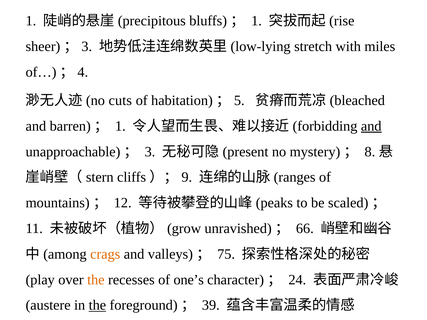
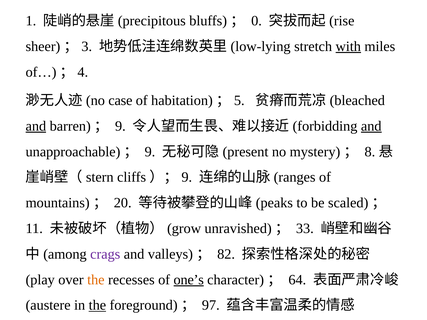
bluffs)； 1: 1 -> 0 (257, 21)
with underline: none -> present (348, 46)
cuts: cuts -> case (120, 101)
and underline: none -> present (36, 126)
barren)； 1: 1 -> 9 (120, 126)
unapproachable)； 3: 3 -> 9 (150, 152)
12: 12 -> 20 (123, 203)
66: 66 -> 33 (305, 229)
crags colour: orange -> purple (105, 254)
75: 75 -> 82 (226, 254)
one’s underline: none -> present (189, 280)
24: 24 -> 64 (297, 280)
39: 39 -> 97 (211, 305)
